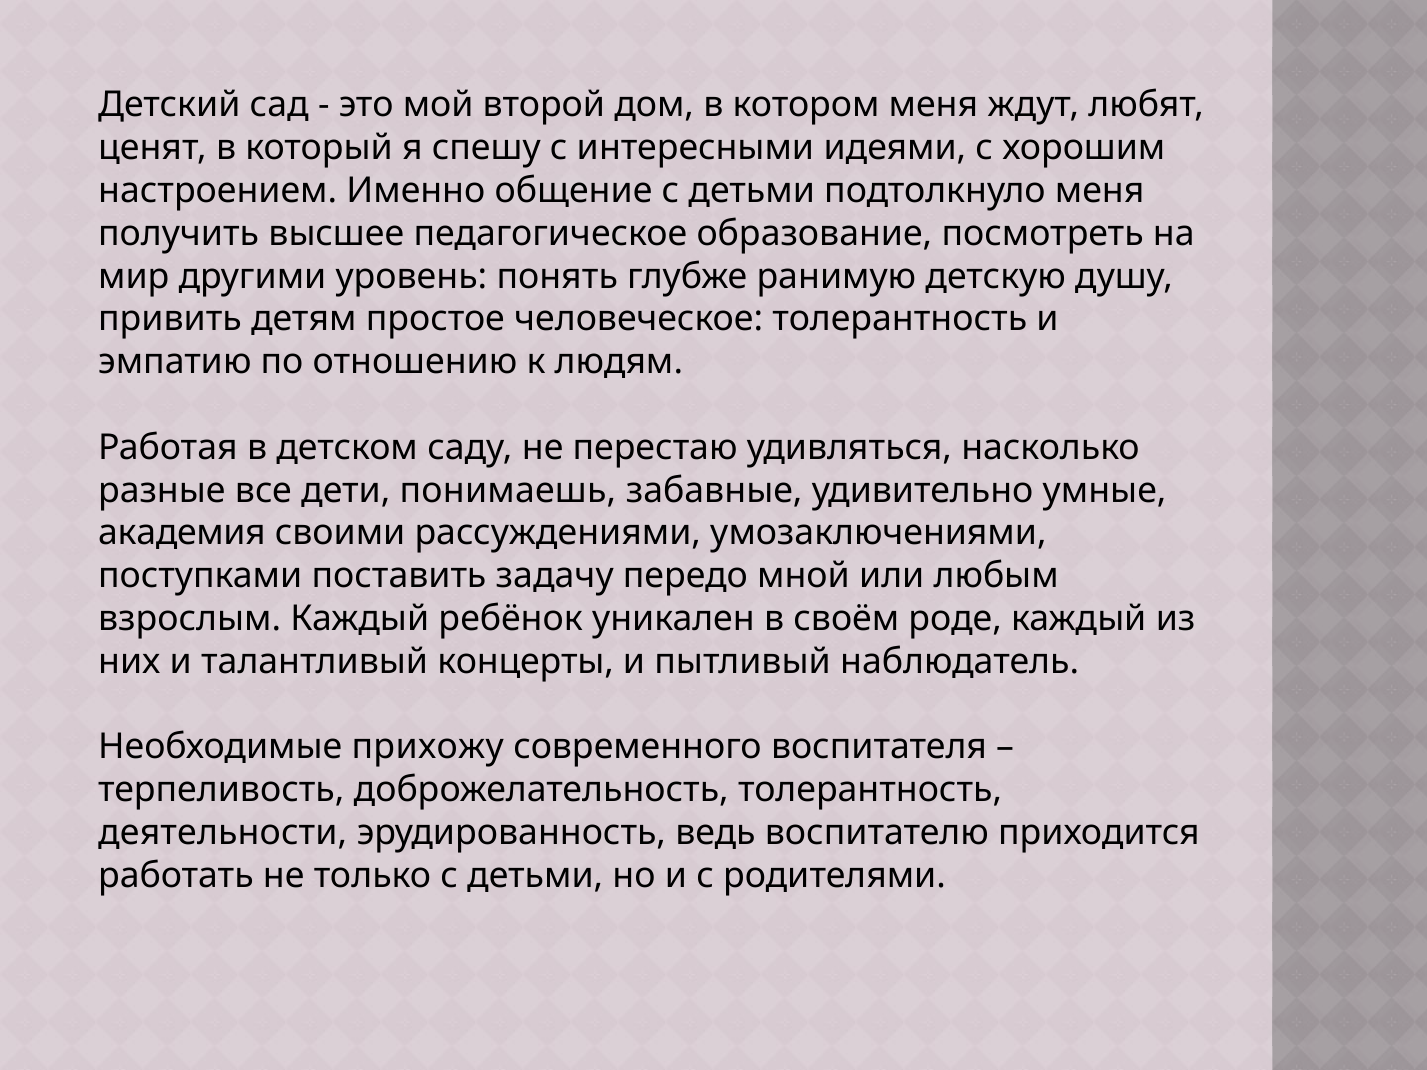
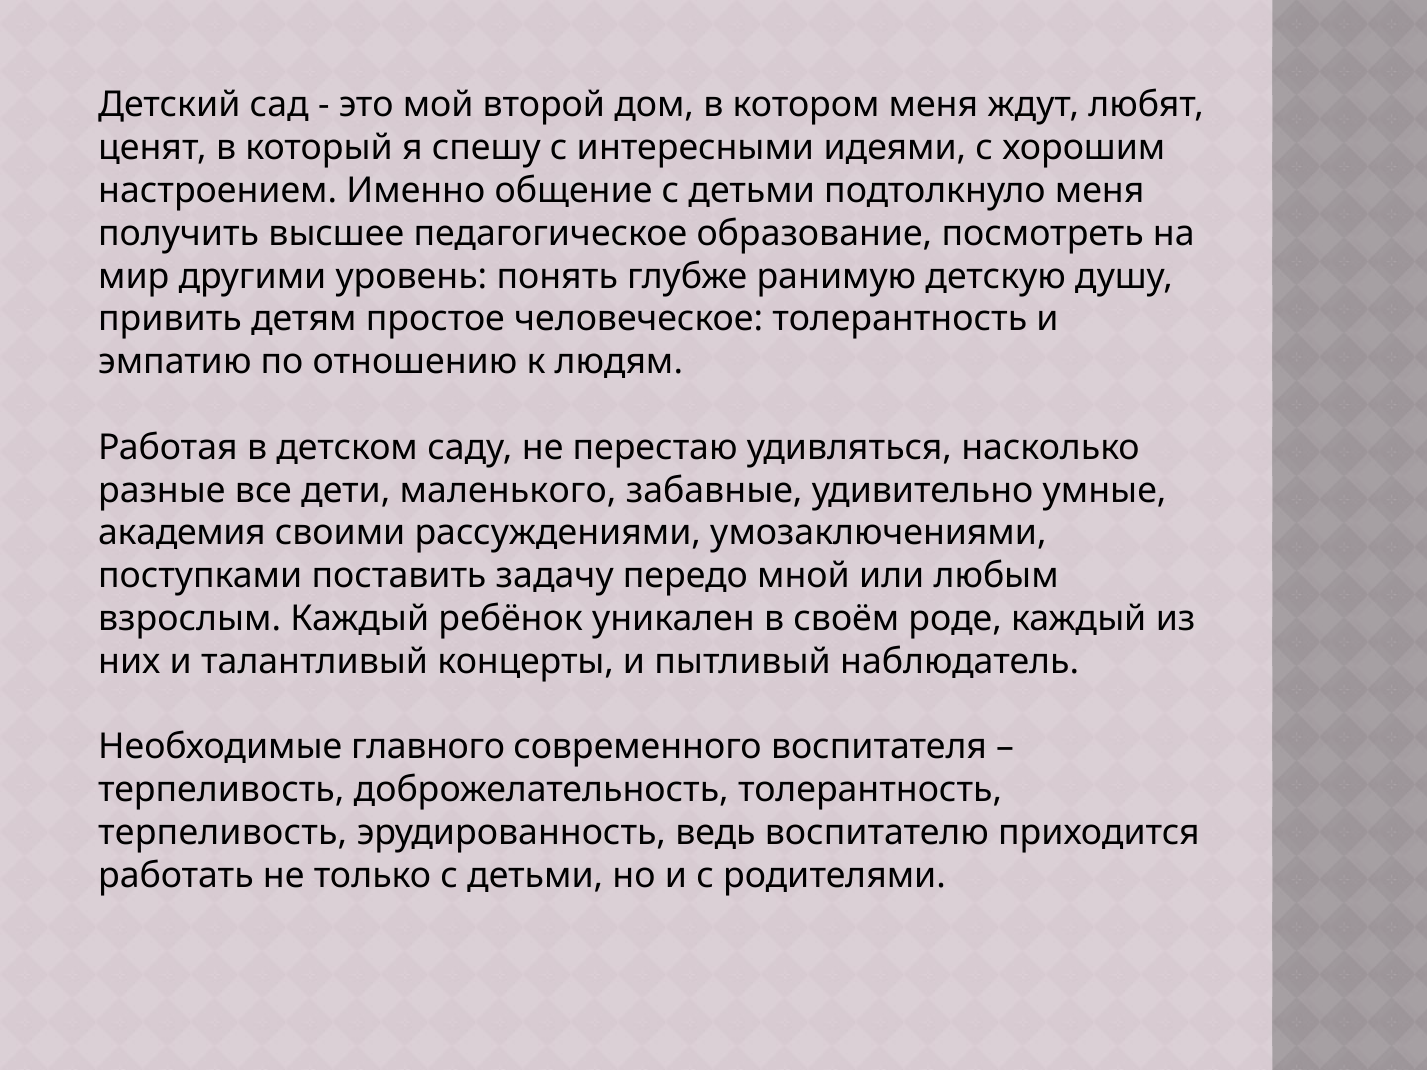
понимаешь: понимаешь -> маленького (508, 491)
прихожу: прихожу -> главного (428, 747)
деятельности: деятельности -> терпеливость (223, 833)
